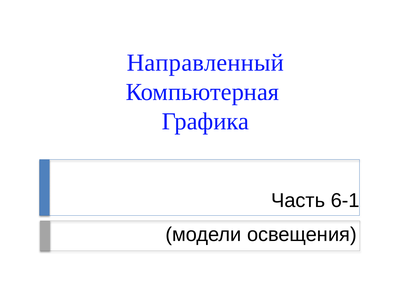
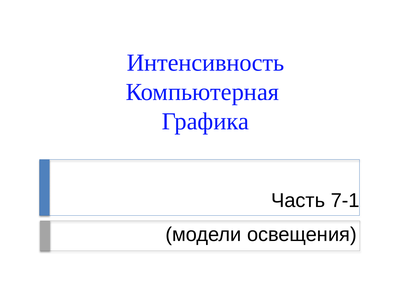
Направленный: Направленный -> Интенсивность (205, 63)
6-1: 6-1 -> 7-1 (345, 200)
